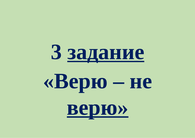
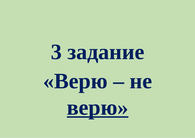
задание underline: present -> none (106, 52)
